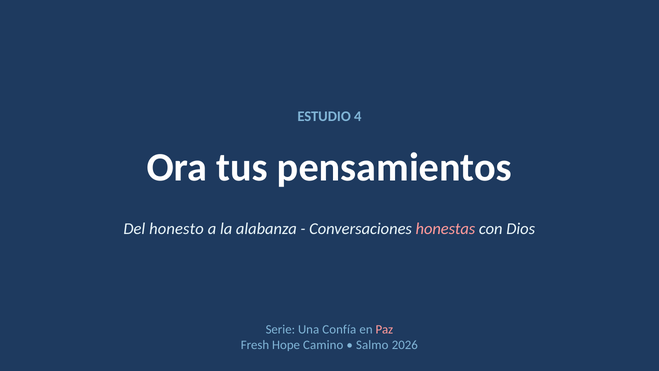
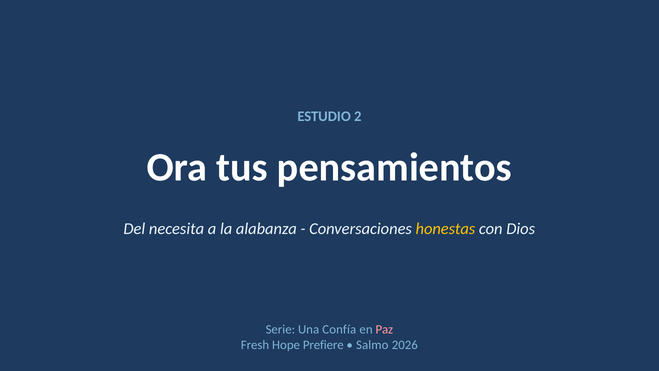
4: 4 -> 2 (358, 116)
honesto: honesto -> necesita (177, 228)
honestas colour: pink -> yellow (445, 228)
Camino: Camino -> Prefiere (323, 345)
